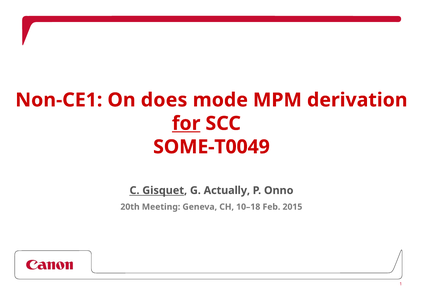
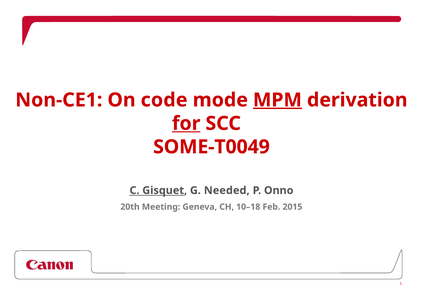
does: does -> code (164, 100)
MPM underline: none -> present (277, 100)
Actually: Actually -> Needed (227, 190)
